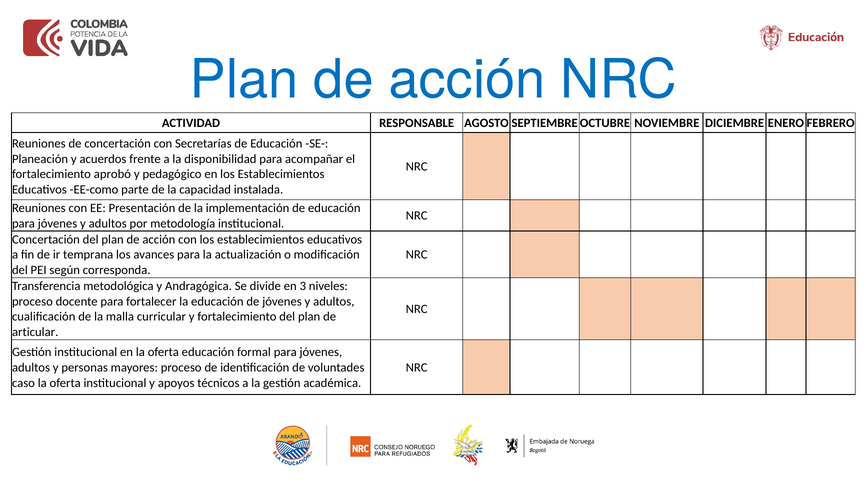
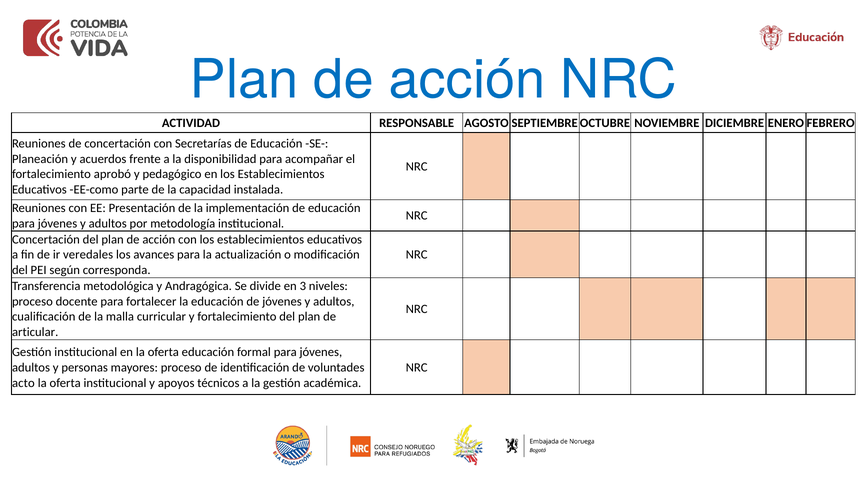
temprana: temprana -> veredales (88, 255)
caso: caso -> acto (23, 383)
